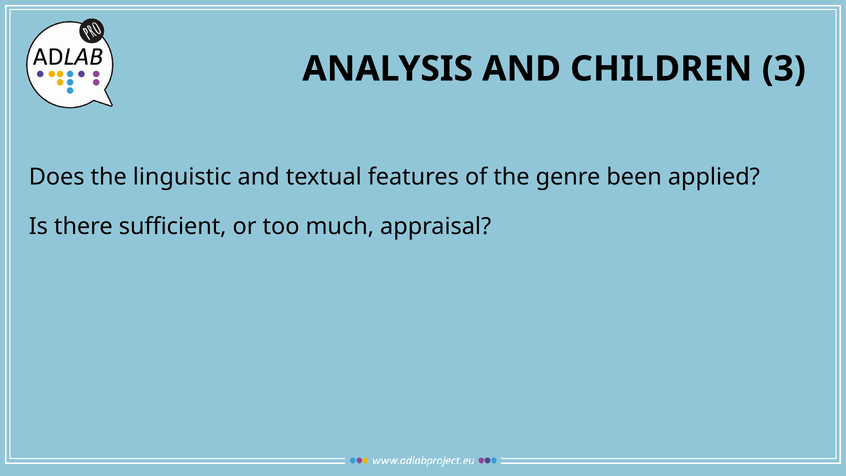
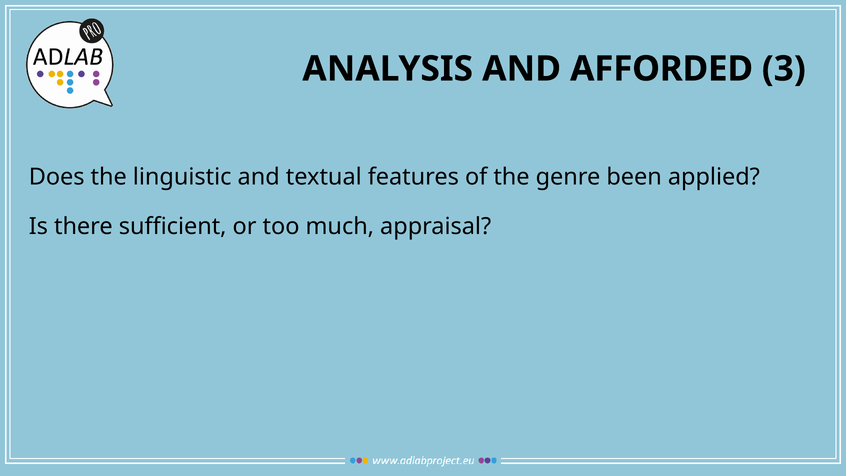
CHILDREN: CHILDREN -> AFFORDED (662, 69)
